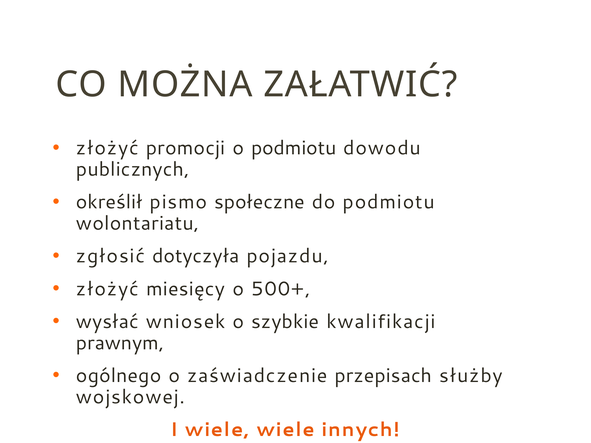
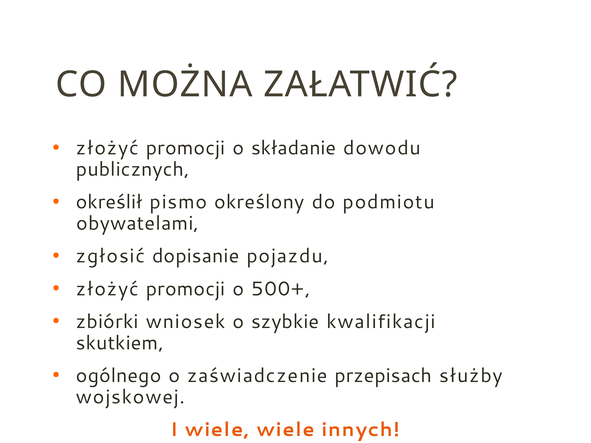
o podmiotu: podmiotu -> składanie (294, 148)
społeczne: społeczne -> określony (259, 202)
wolontariatu: wolontariatu -> obywatelami (138, 224)
dotyczyła: dotyczyła -> dopisanie (196, 256)
miesięcy: miesięcy -> promocji (186, 289)
wysłać: wysłać -> zbiórki (107, 322)
prawnym: prawnym -> skutkiem (120, 343)
